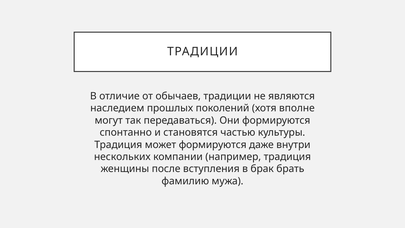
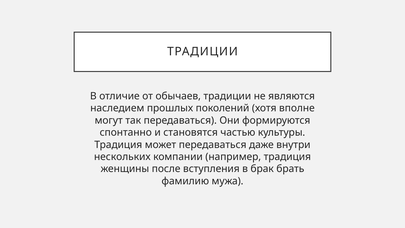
может формируются: формируются -> передаваться (213, 145)
